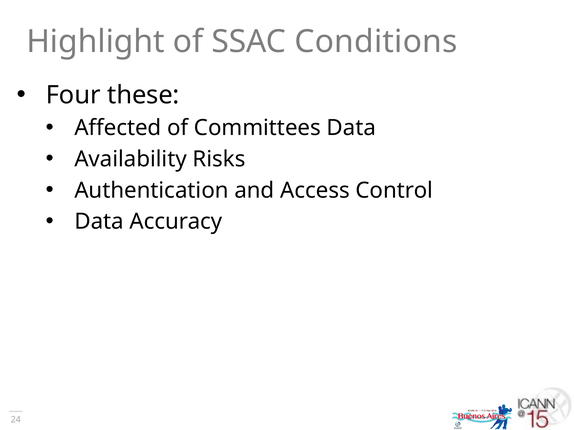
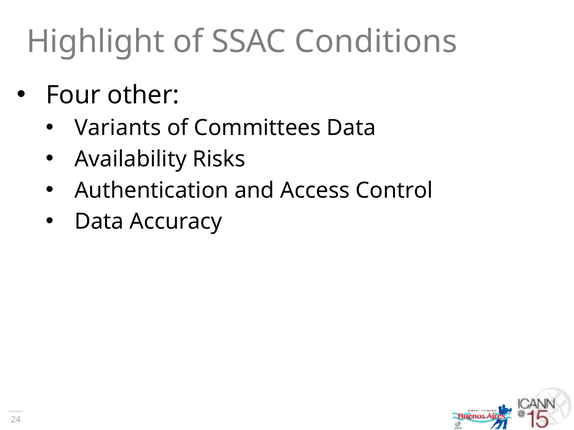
these: these -> other (143, 95)
Affected: Affected -> Variants (118, 128)
